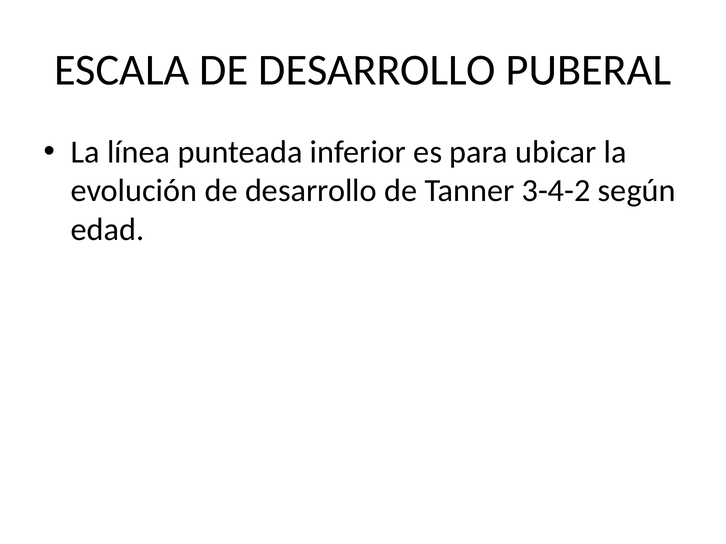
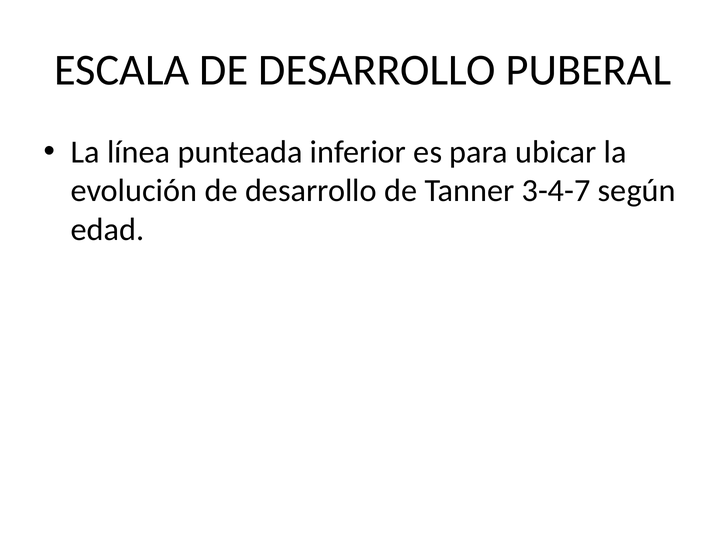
3-4-2: 3-4-2 -> 3-4-7 (556, 191)
